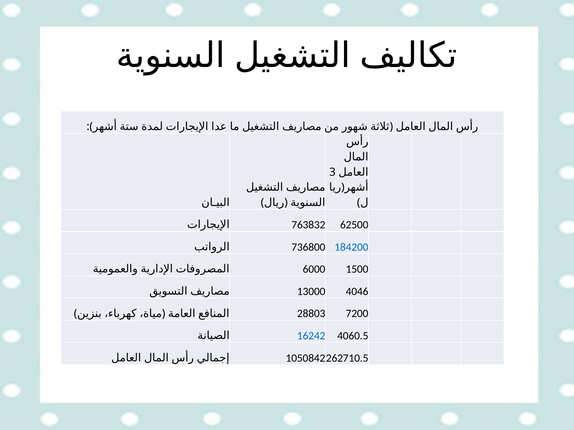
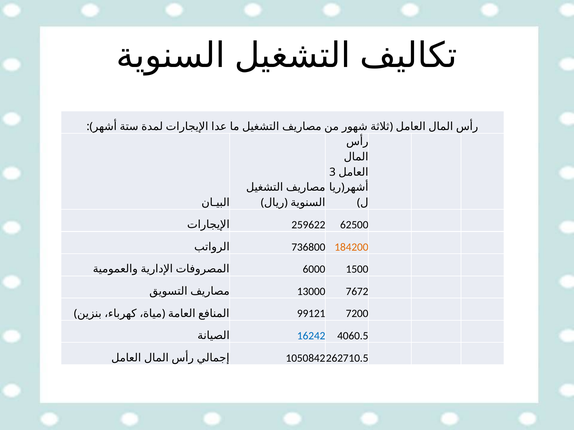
763832: 763832 -> 259622 (308, 225)
184200 colour: blue -> orange (351, 247)
4046: 4046 -> 7672 (357, 292)
28803: 28803 -> 99121 (311, 314)
